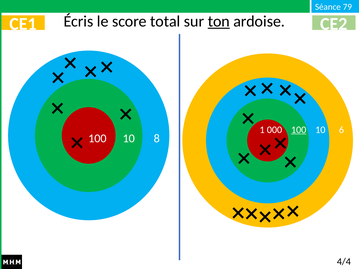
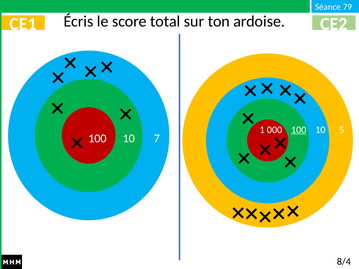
ton underline: present -> none (219, 21)
6: 6 -> 5 (341, 130)
8: 8 -> 7 (157, 138)
4/4: 4/4 -> 8/4 (344, 262)
